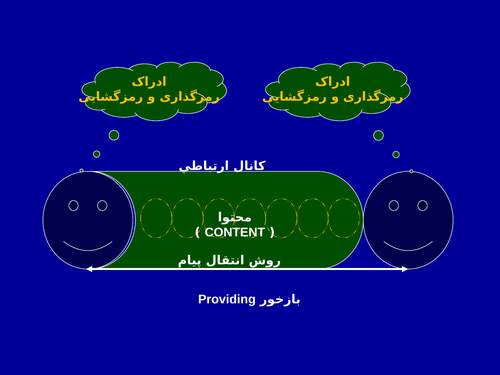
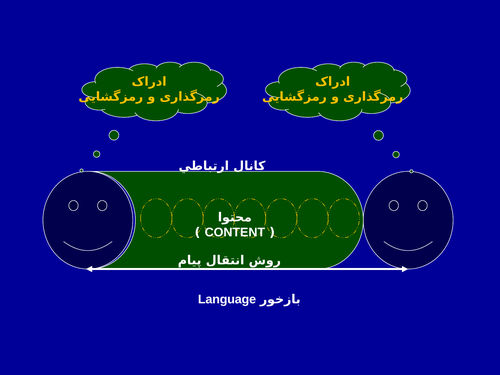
Providing: Providing -> Language (227, 299)
